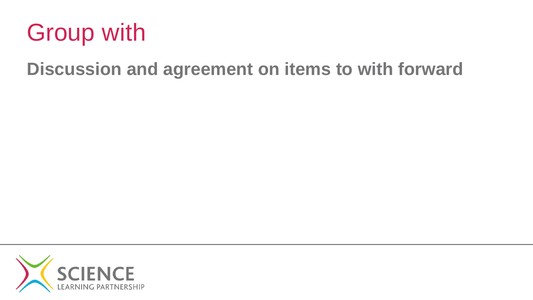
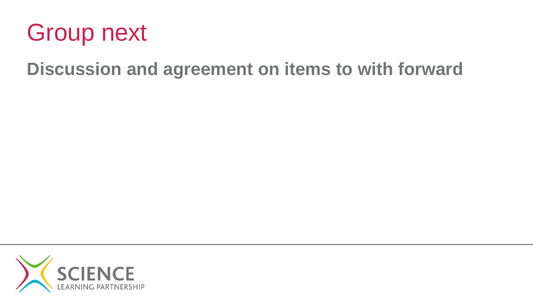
Group with: with -> next (124, 33)
